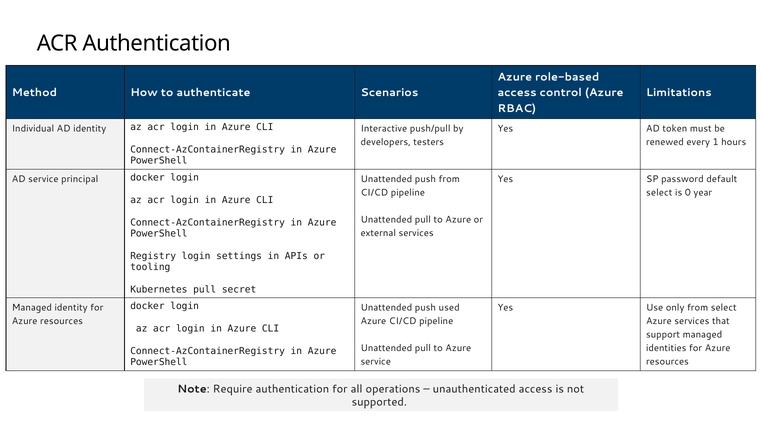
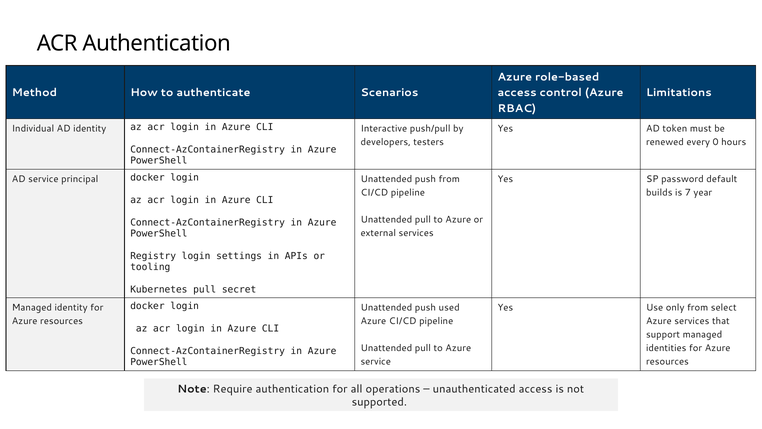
1: 1 -> 0 (716, 142)
select: select -> builds (659, 193)
0: 0 -> 7 (688, 193)
